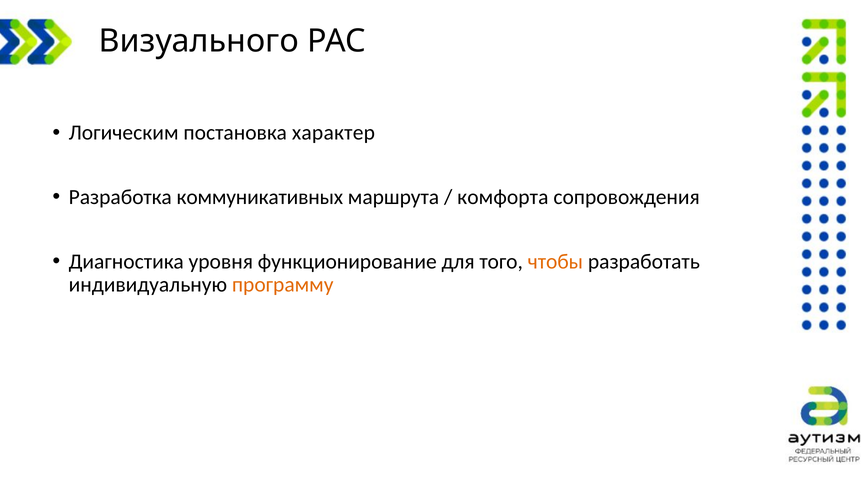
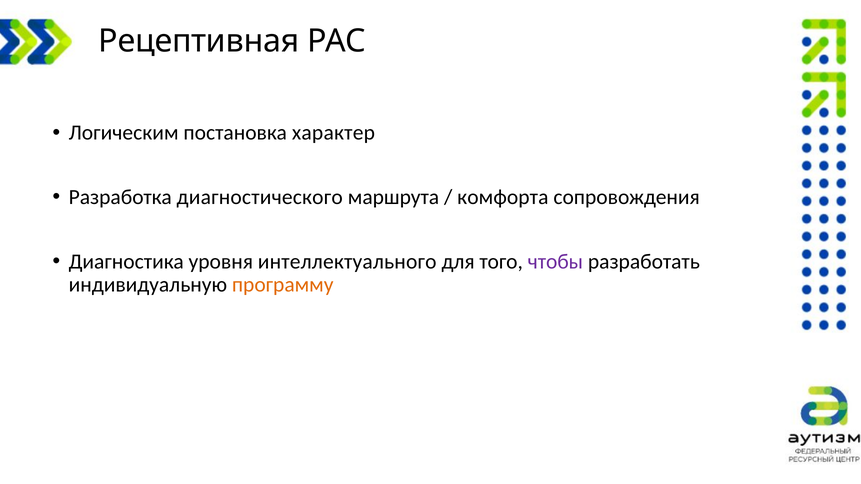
Визуального: Визуального -> Рецептивная (199, 41)
коммуникативных: коммуникативных -> диагностического (260, 197)
функционирование: функционирование -> интеллектуального (347, 262)
чтобы colour: orange -> purple (555, 262)
